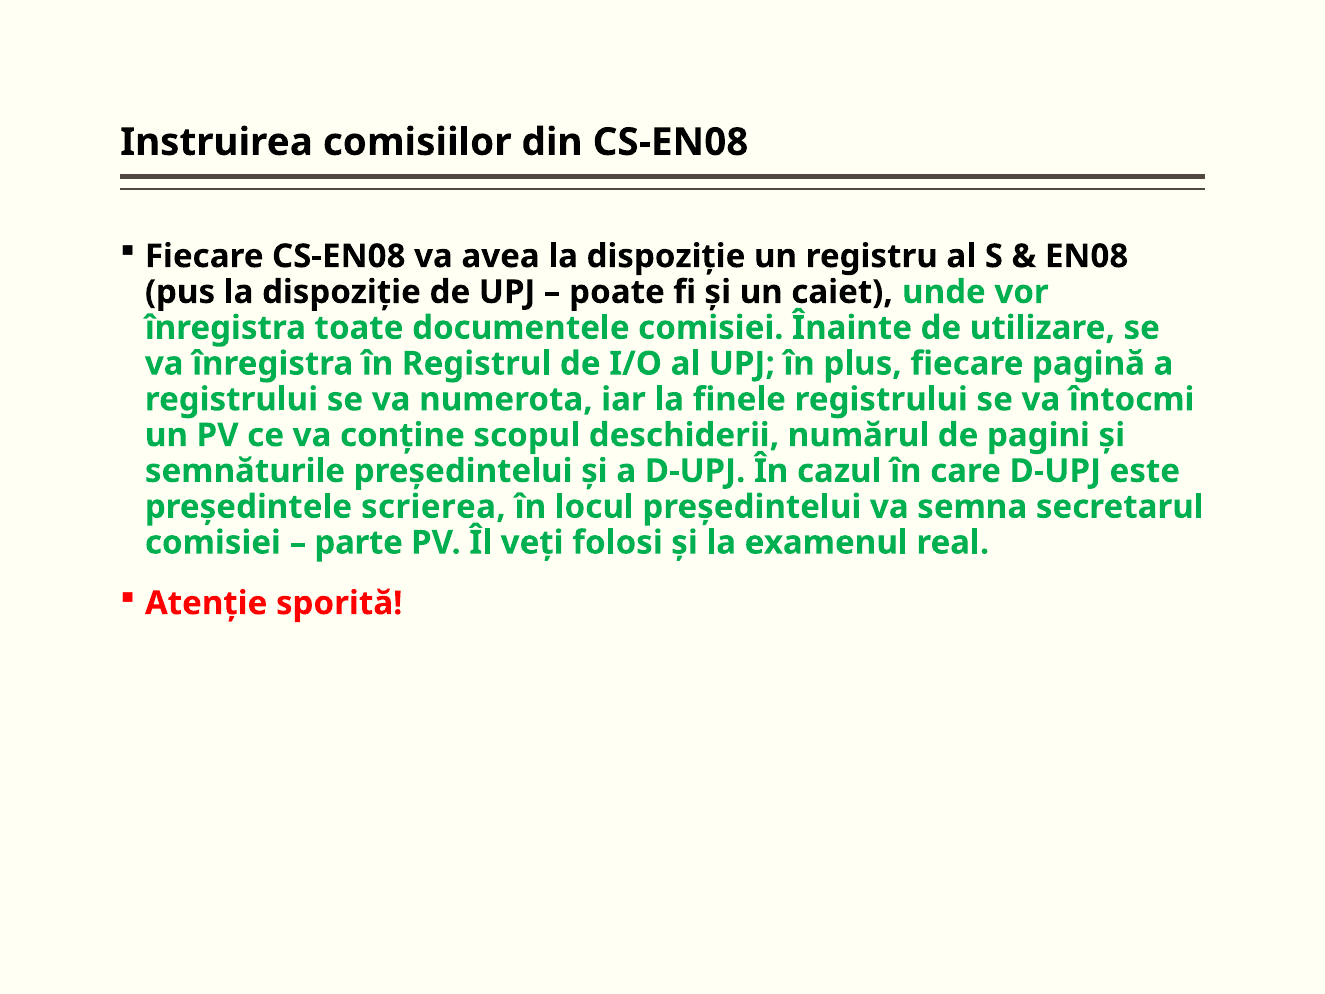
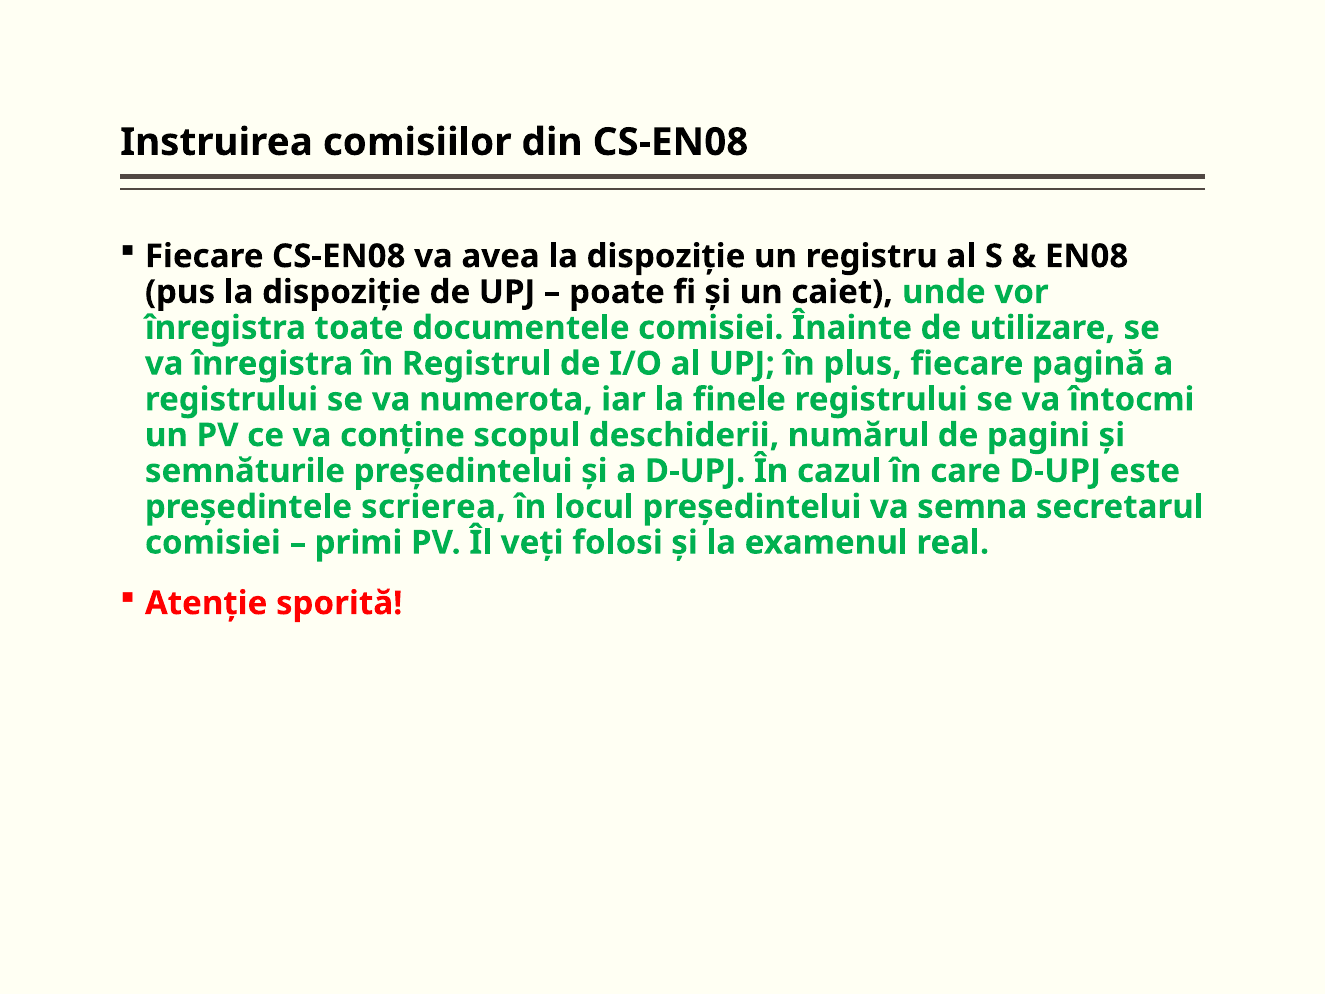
parte: parte -> primi (358, 542)
